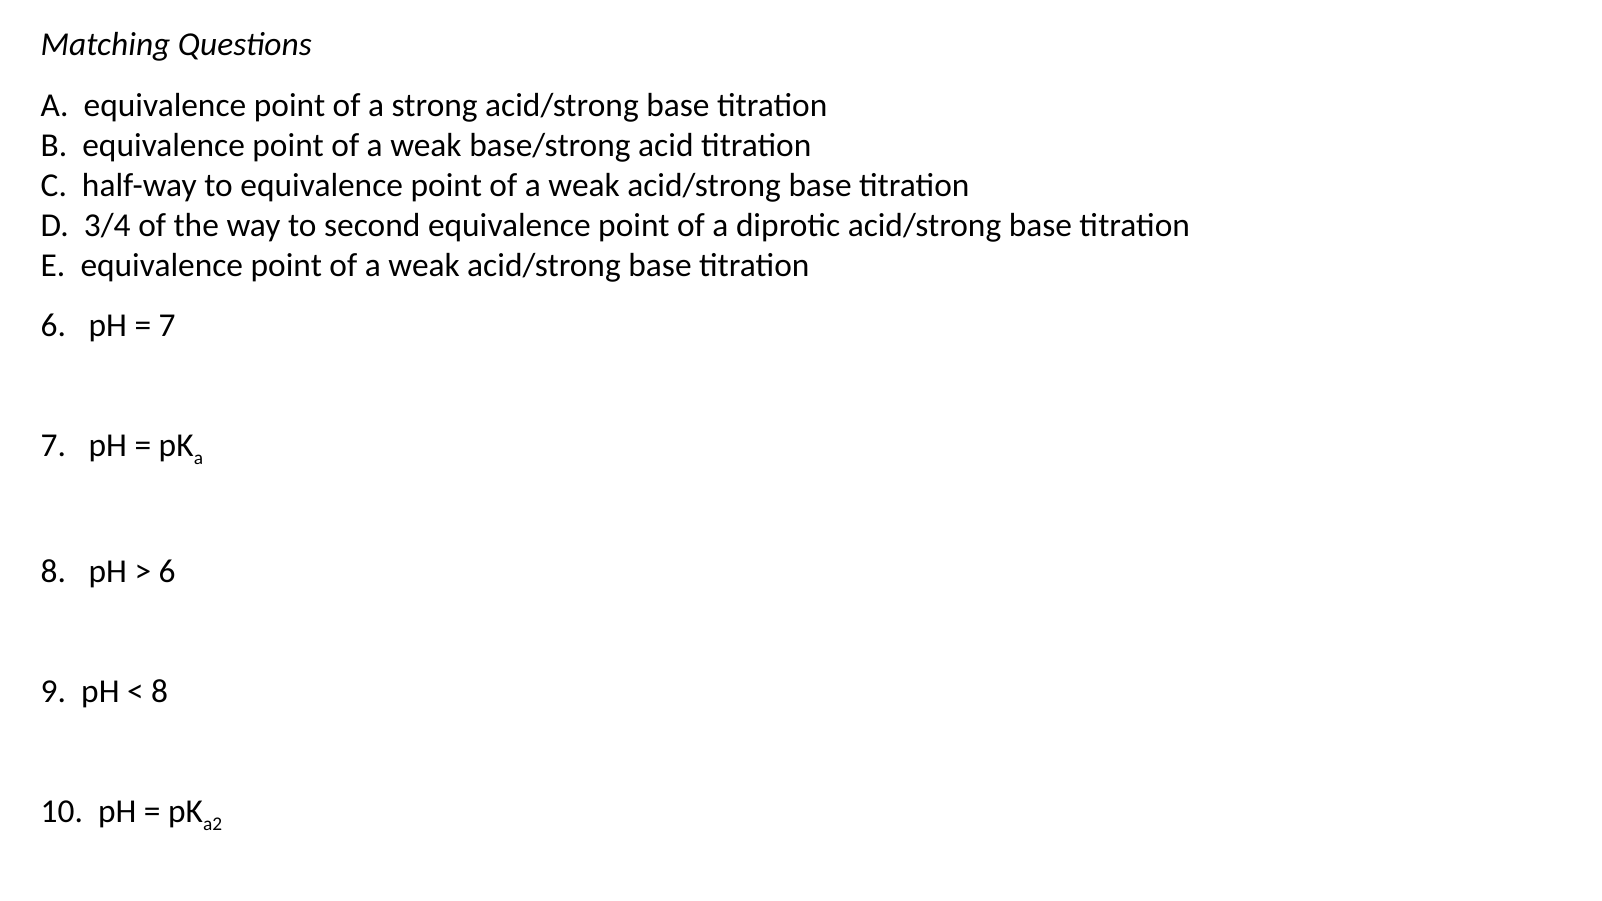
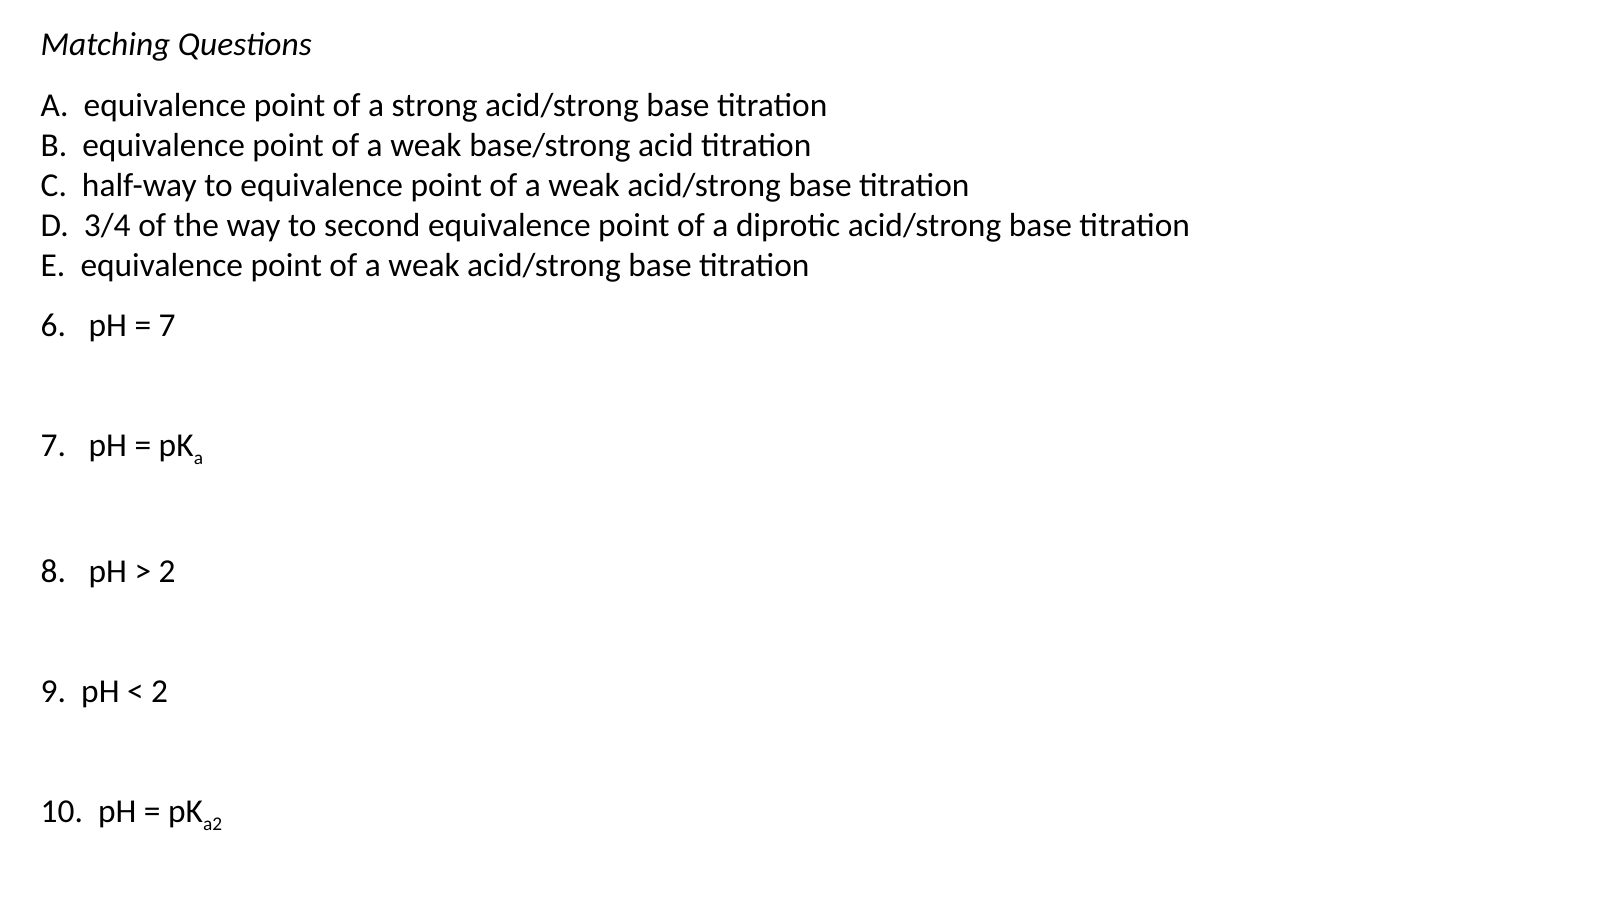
6: 6 -> 2 (167, 571)
8: 8 -> 2 (160, 692)
